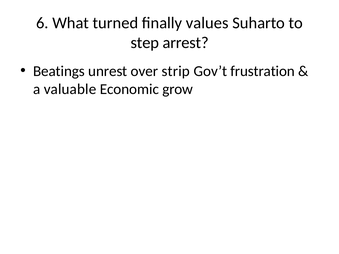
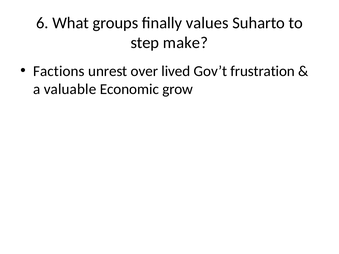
turned: turned -> groups (115, 23)
arrest: arrest -> make (185, 43)
Beatings: Beatings -> Factions (59, 71)
strip: strip -> lived (176, 71)
